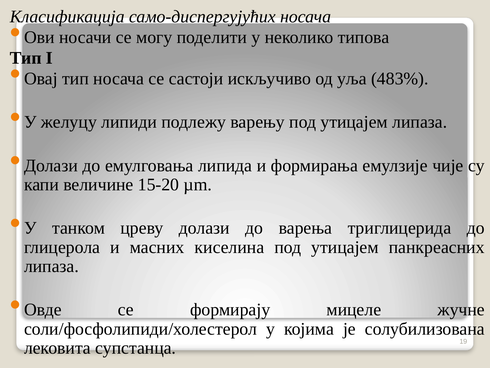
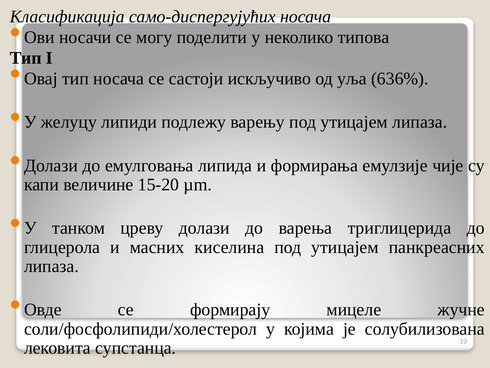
483%: 483% -> 636% (400, 79)
